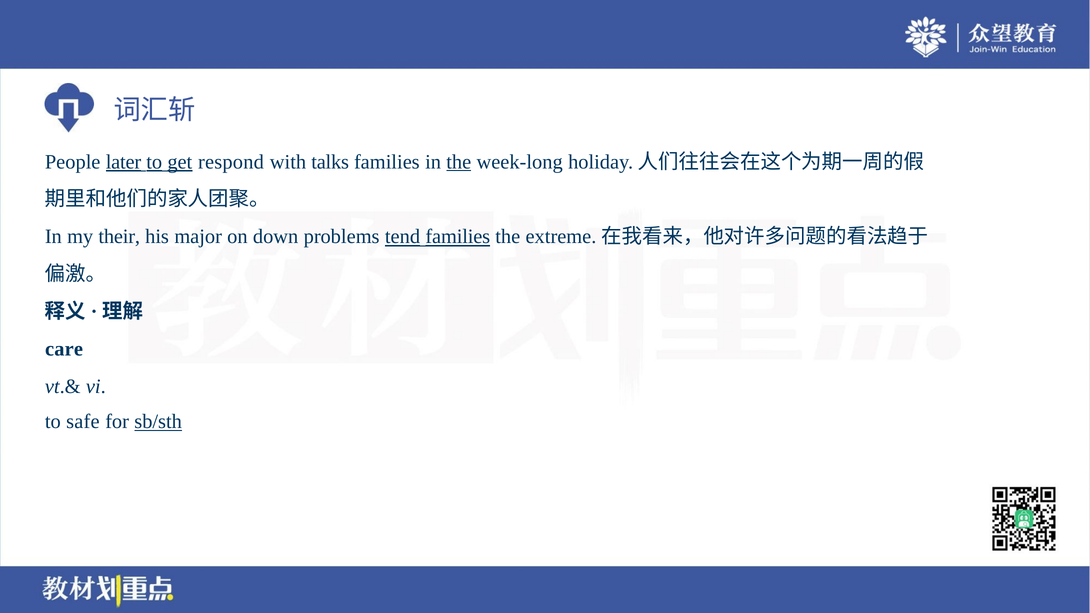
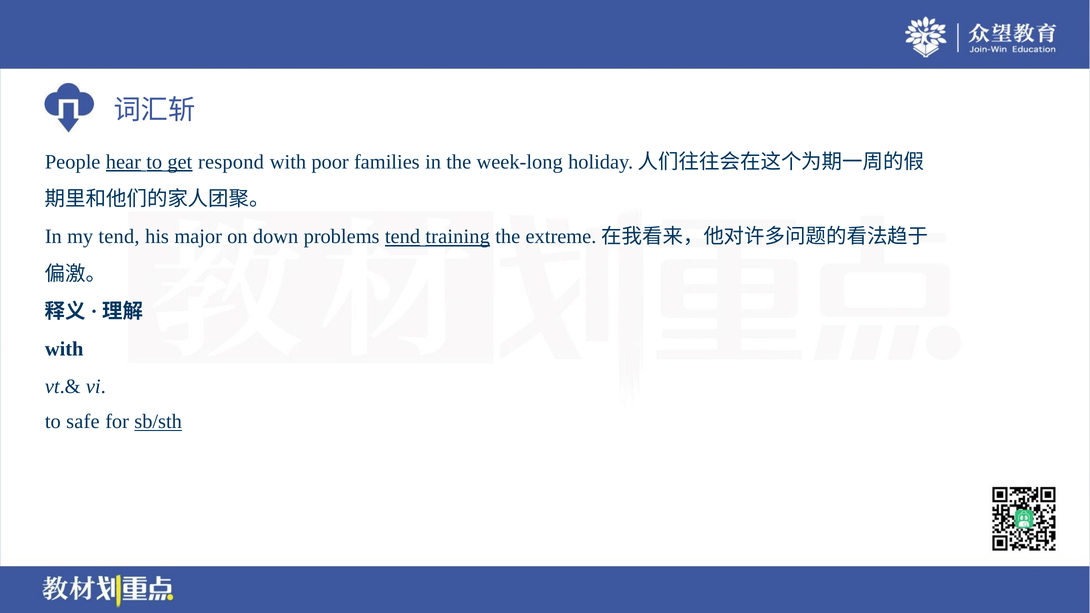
later: later -> hear (123, 162)
talks: talks -> poor (330, 162)
the underline: present -> none (459, 162)
my their: their -> tend (119, 237)
tend families: families -> training (458, 237)
care: care -> with (64, 349)
